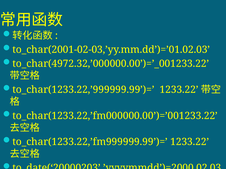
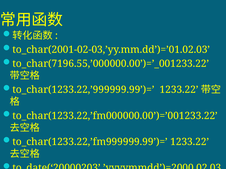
to_char(4972.32,’000000.00’)=’_001233.22: to_char(4972.32,’000000.00’)=’_001233.22 -> to_char(7196.55,’000000.00’)=’_001233.22 (111, 64)
